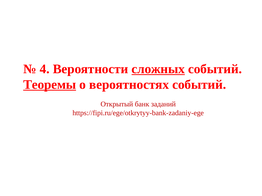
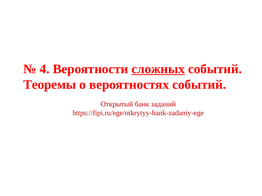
Теоремы underline: present -> none (50, 85)
